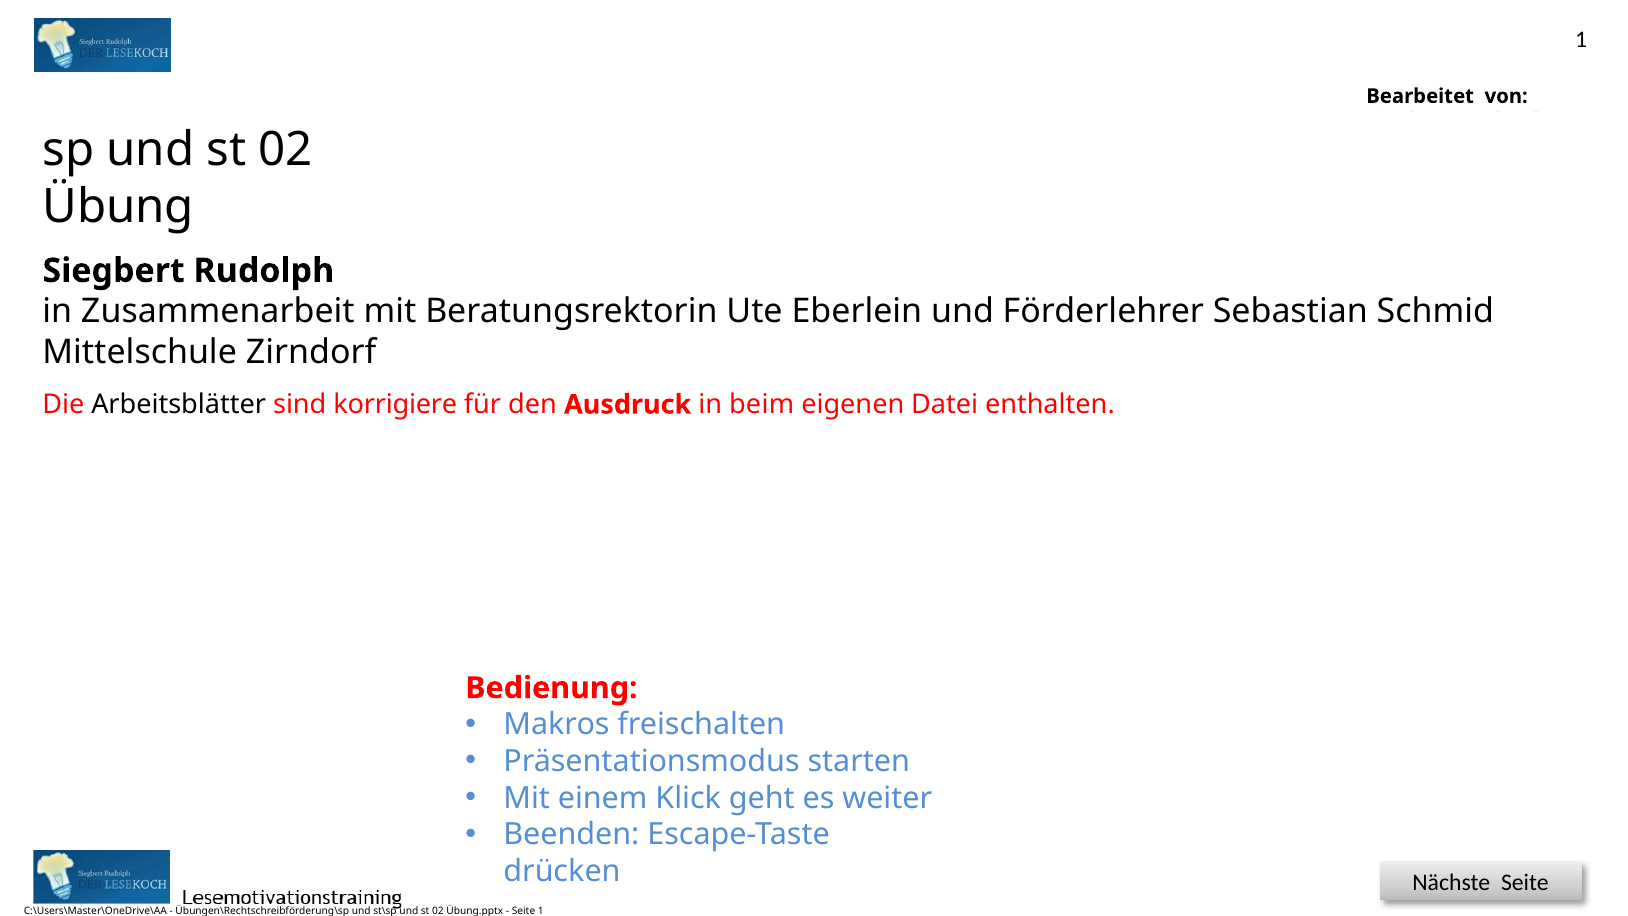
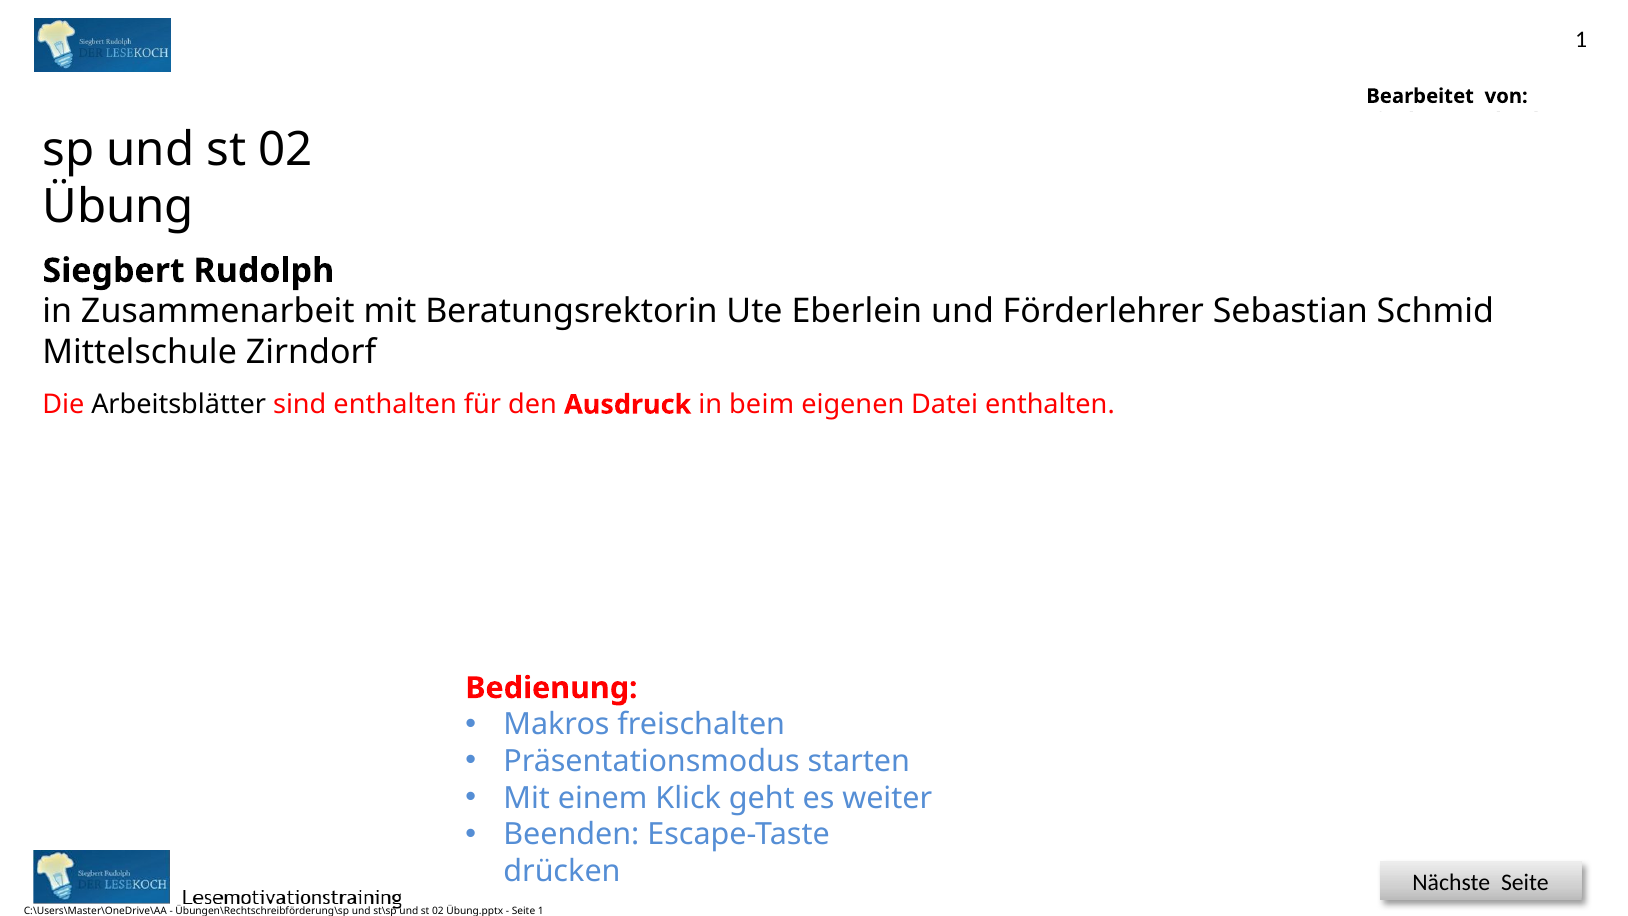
sind korrigiere: korrigiere -> enthalten (395, 405)
